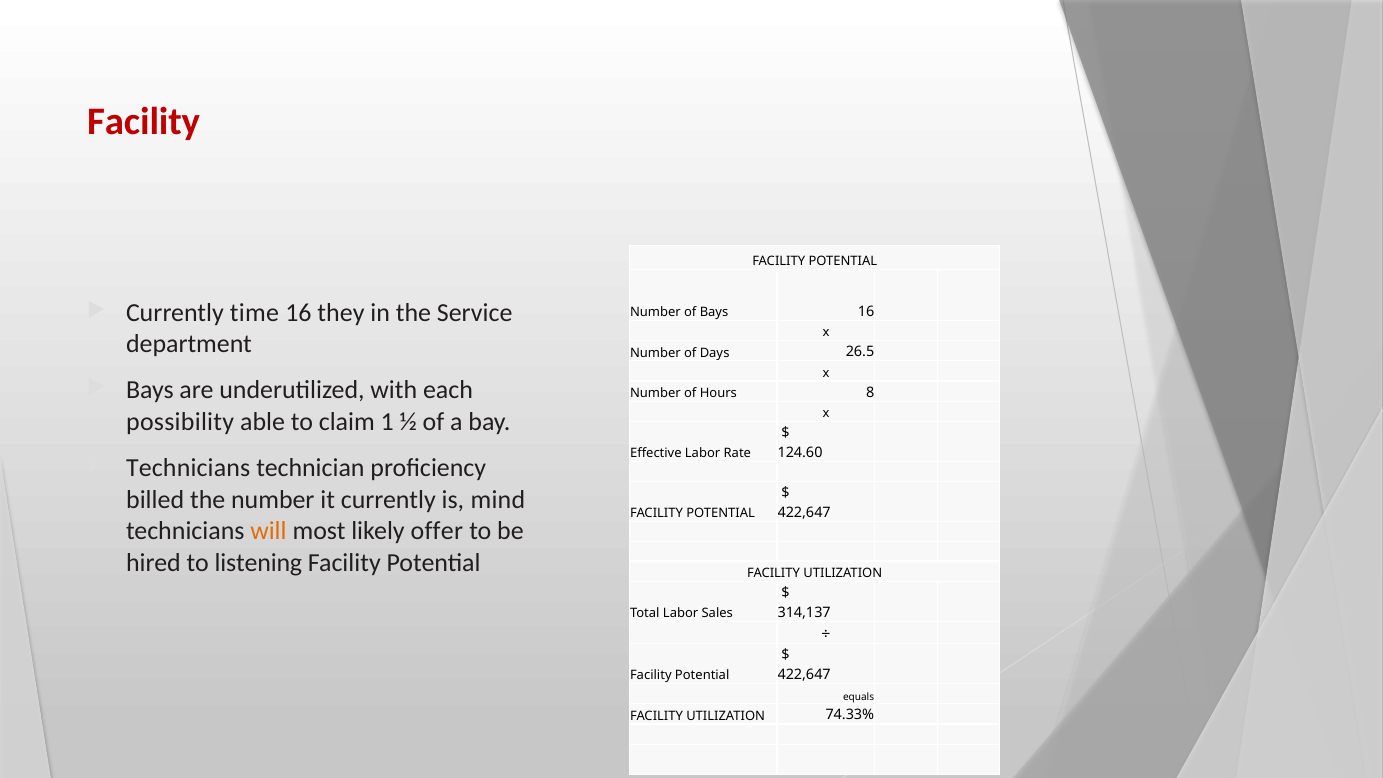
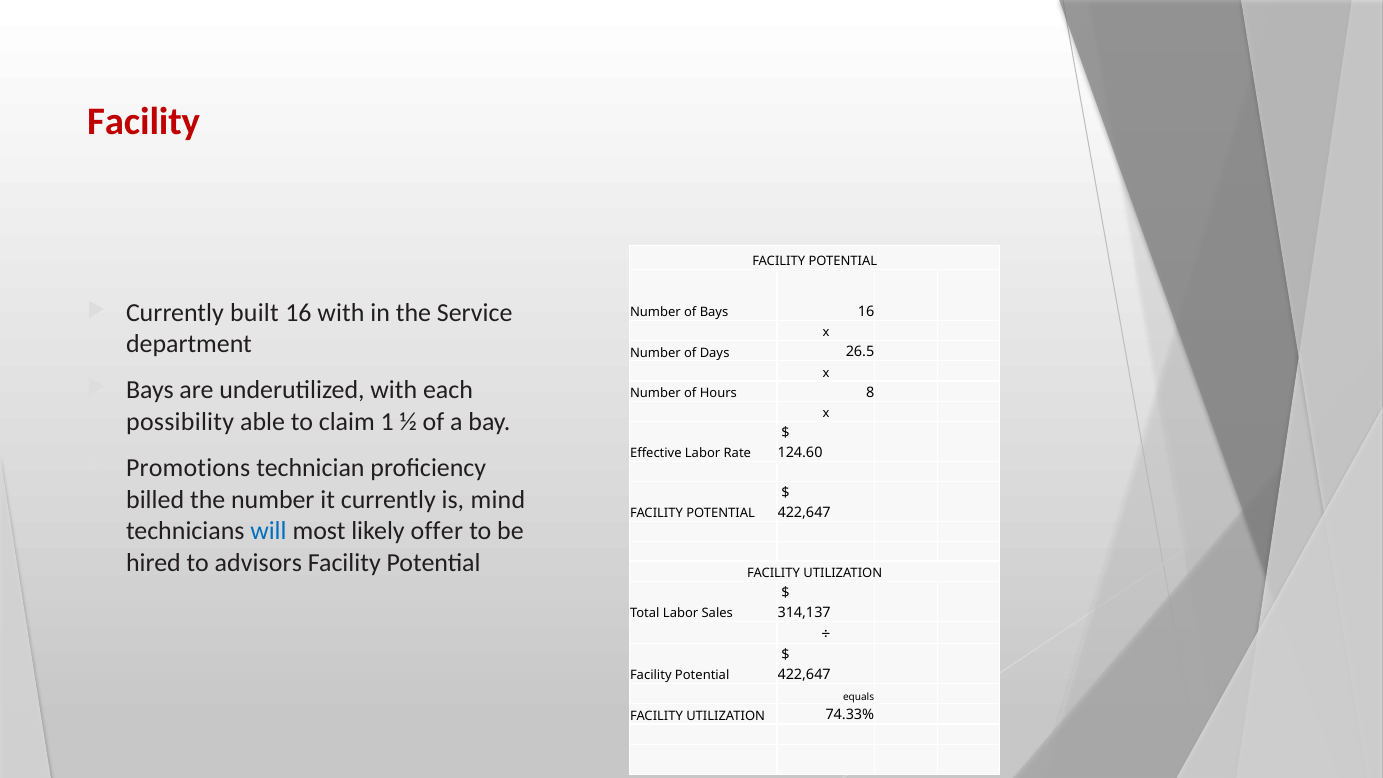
time: time -> built (254, 312)
16 they: they -> with (341, 312)
Technicians: Technicians -> Promotions (188, 468)
will colour: orange -> blue (268, 531)
listening: listening -> advisors (258, 563)
